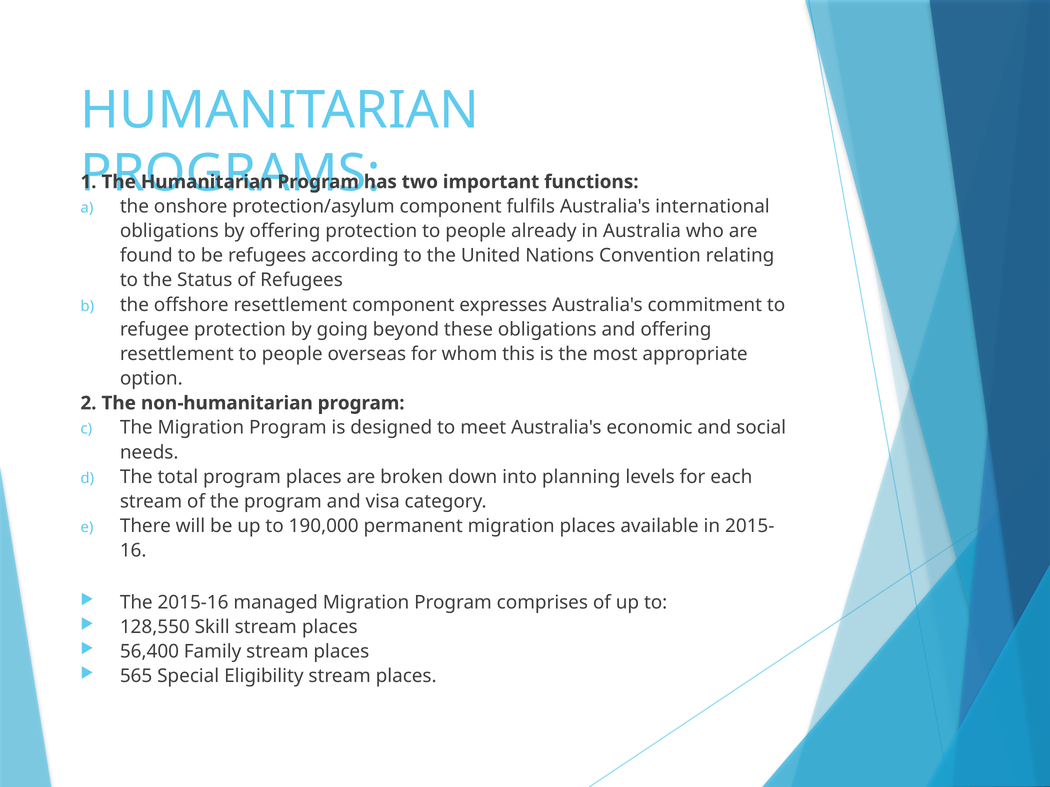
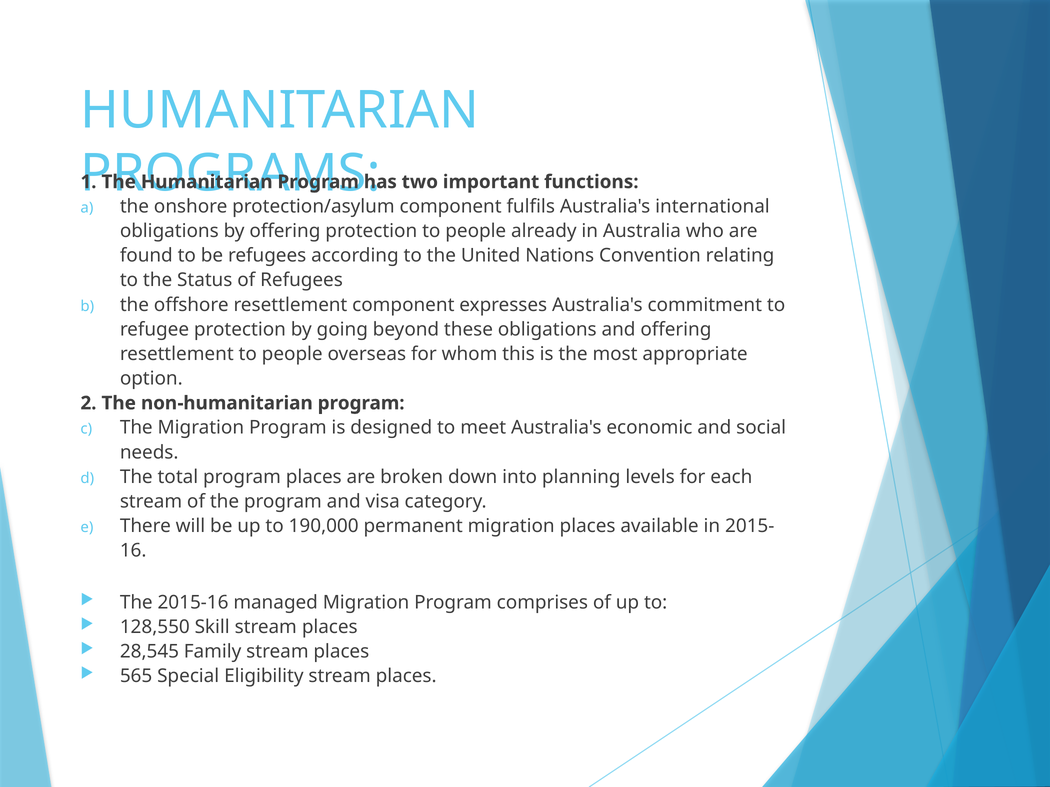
56,400: 56,400 -> 28,545 (149, 652)
